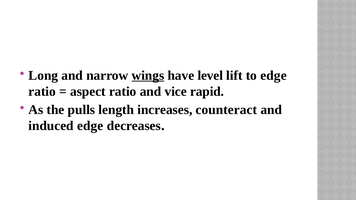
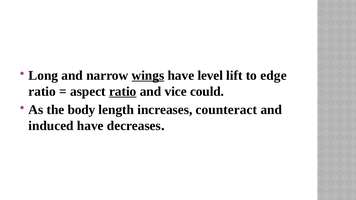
ratio underline: none -> present (123, 92)
rapid: rapid -> could (207, 92)
pulls: pulls -> body (81, 110)
induced edge: edge -> have (90, 126)
